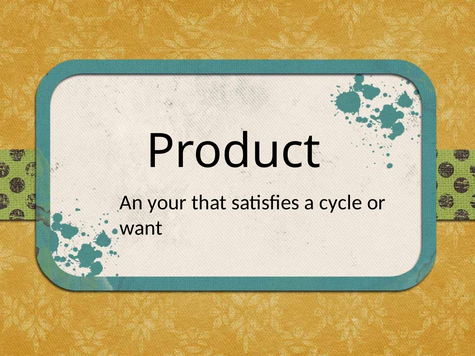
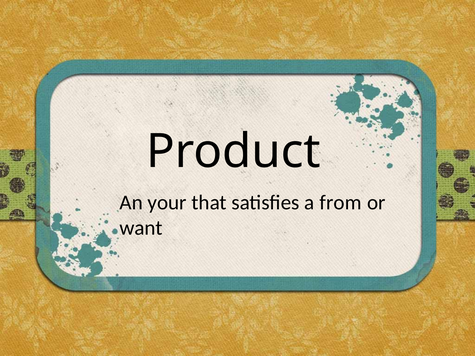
cycle: cycle -> from (341, 203)
